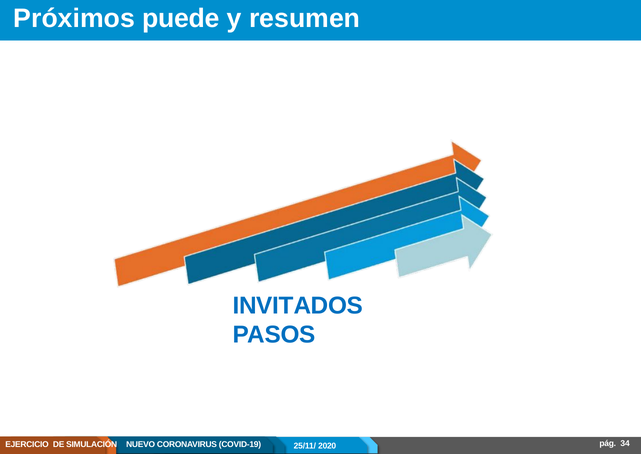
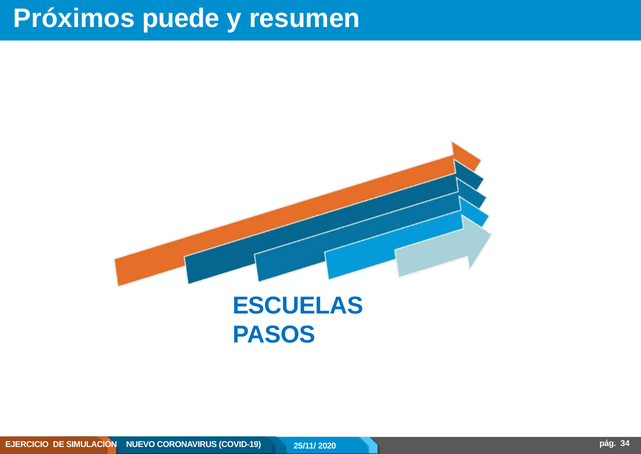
INVITADOS: INVITADOS -> ESCUELAS (298, 305)
